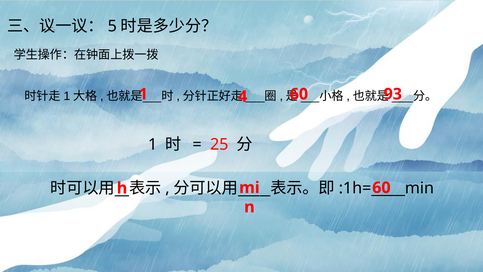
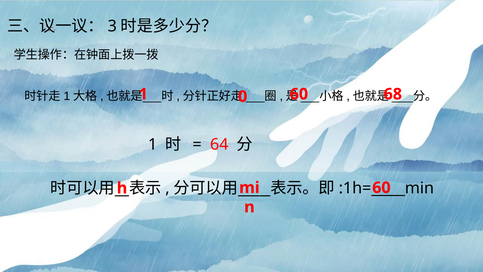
5: 5 -> 3 (112, 26)
4: 4 -> 0 (243, 96)
93: 93 -> 68 (393, 94)
25: 25 -> 64 (219, 144)
